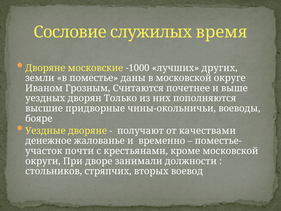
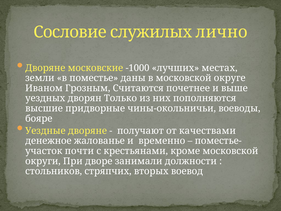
время: время -> лично (222, 32)
других: других -> местах (220, 68)
